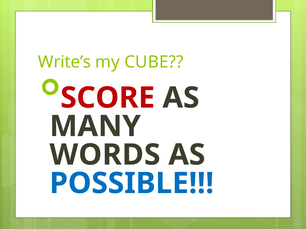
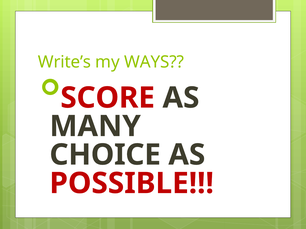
CUBE: CUBE -> WAYS (154, 62)
WORDS: WORDS -> CHOICE (105, 155)
POSSIBLE colour: blue -> red (132, 184)
